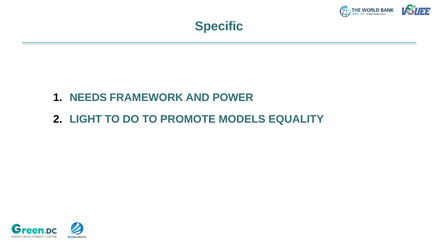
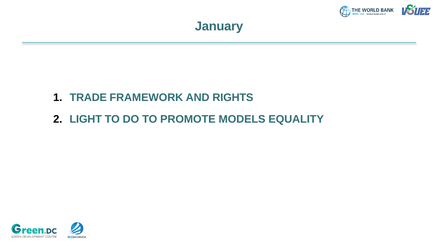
Specific: Specific -> January (219, 26)
NEEDS: NEEDS -> TRADE (88, 98)
POWER: POWER -> RIGHTS (233, 98)
